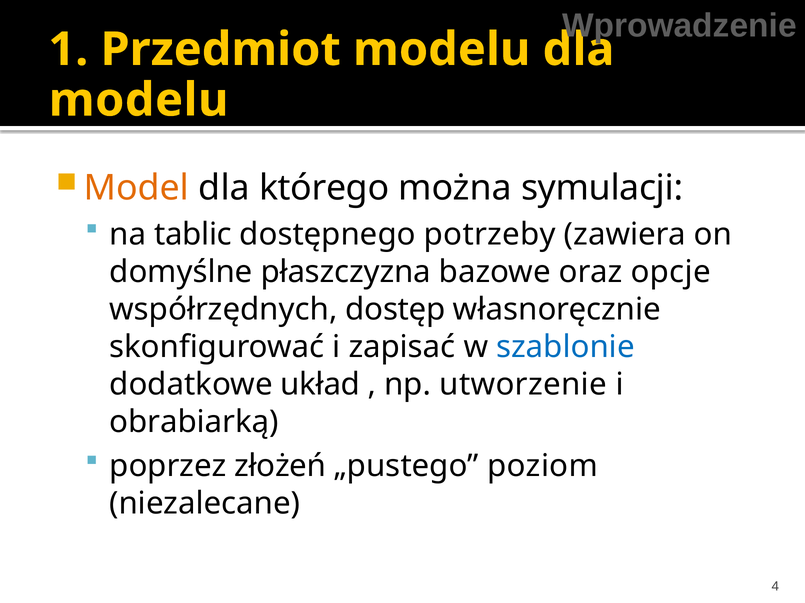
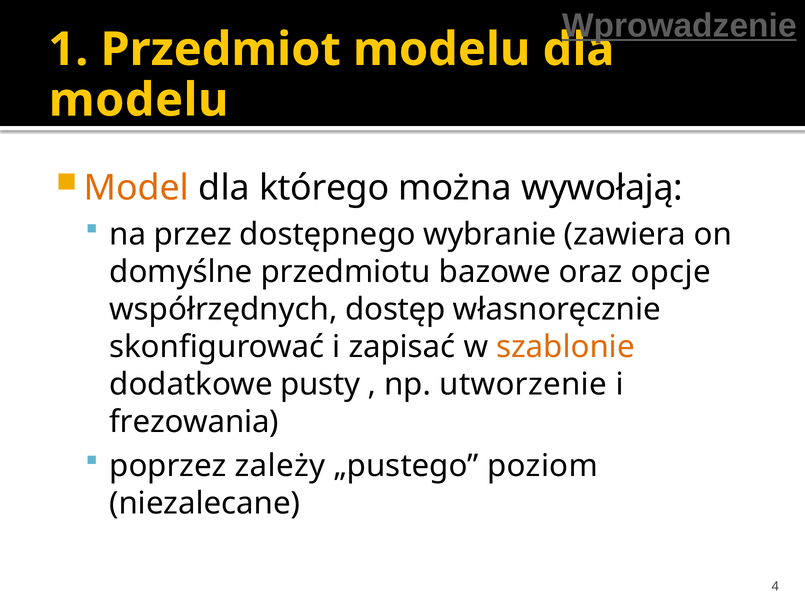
Wprowadzenie underline: none -> present (679, 26)
symulacji: symulacji -> wywołają (602, 188)
tablic: tablic -> przez (193, 234)
potrzeby: potrzeby -> wybranie (490, 234)
płaszczyzna: płaszczyzna -> przedmiotu (346, 272)
szablonie colour: blue -> orange (565, 347)
układ: układ -> pusty (320, 385)
obrabiarką: obrabiarką -> frezowania (194, 422)
złożeń: złożeń -> zależy (280, 466)
